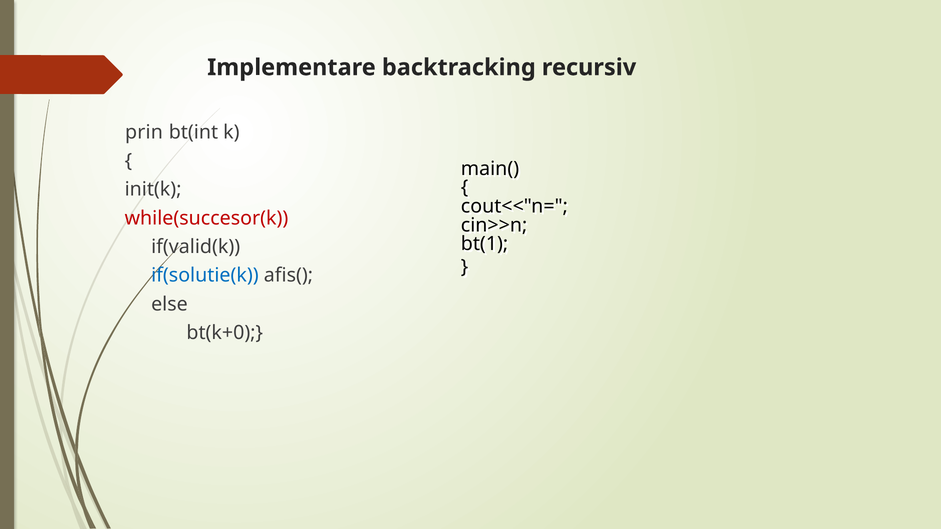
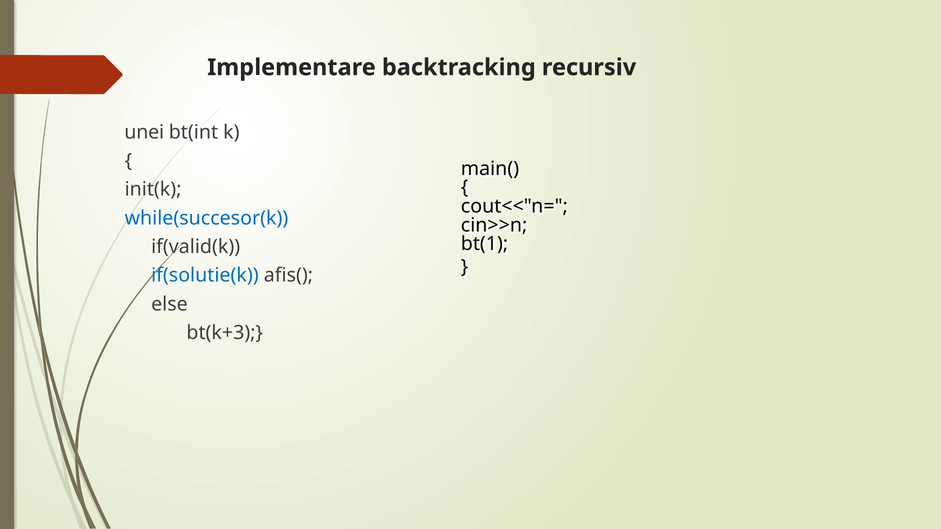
prin: prin -> unei (144, 132)
while(succesor(k colour: red -> blue (207, 218)
bt(k+0: bt(k+0 -> bt(k+3 (225, 333)
